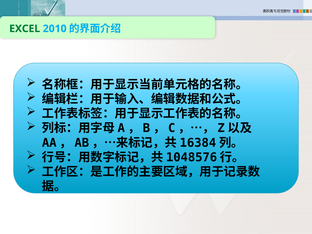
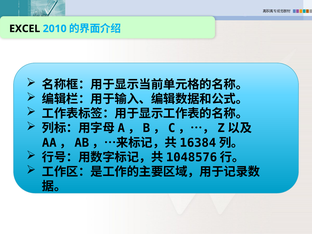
EXCEL colour: green -> black (25, 29)
